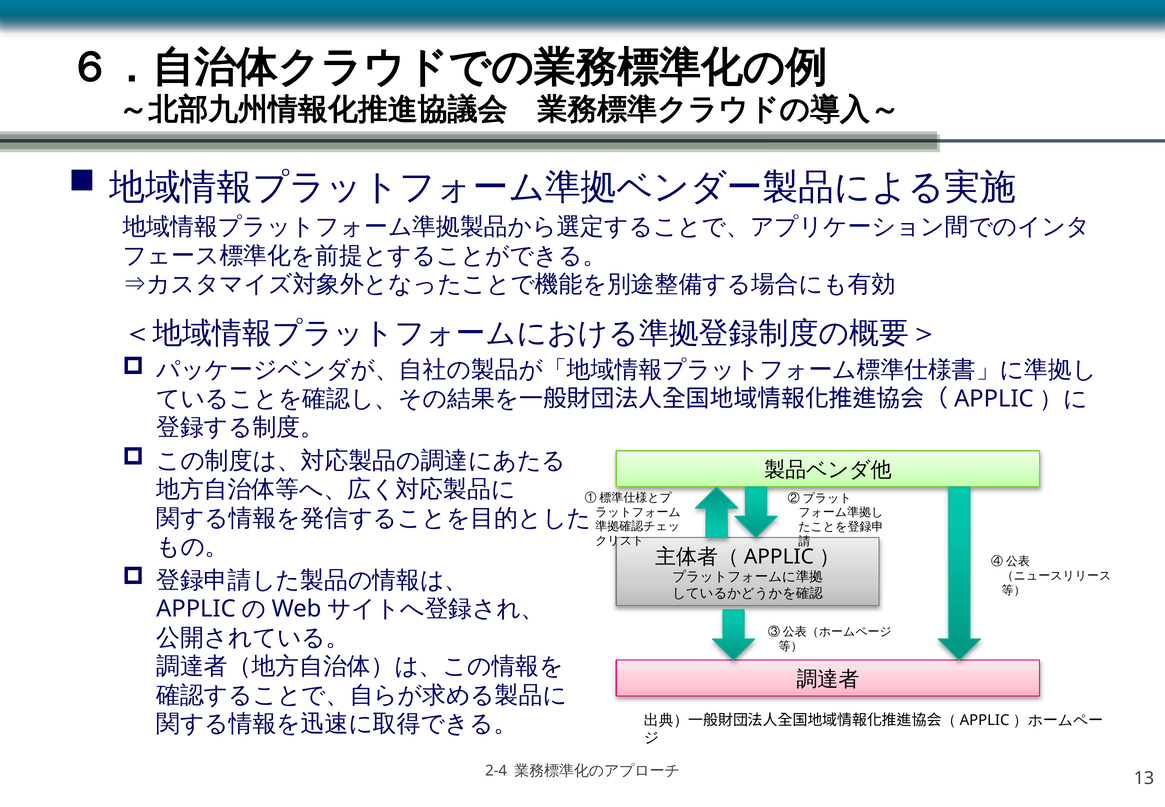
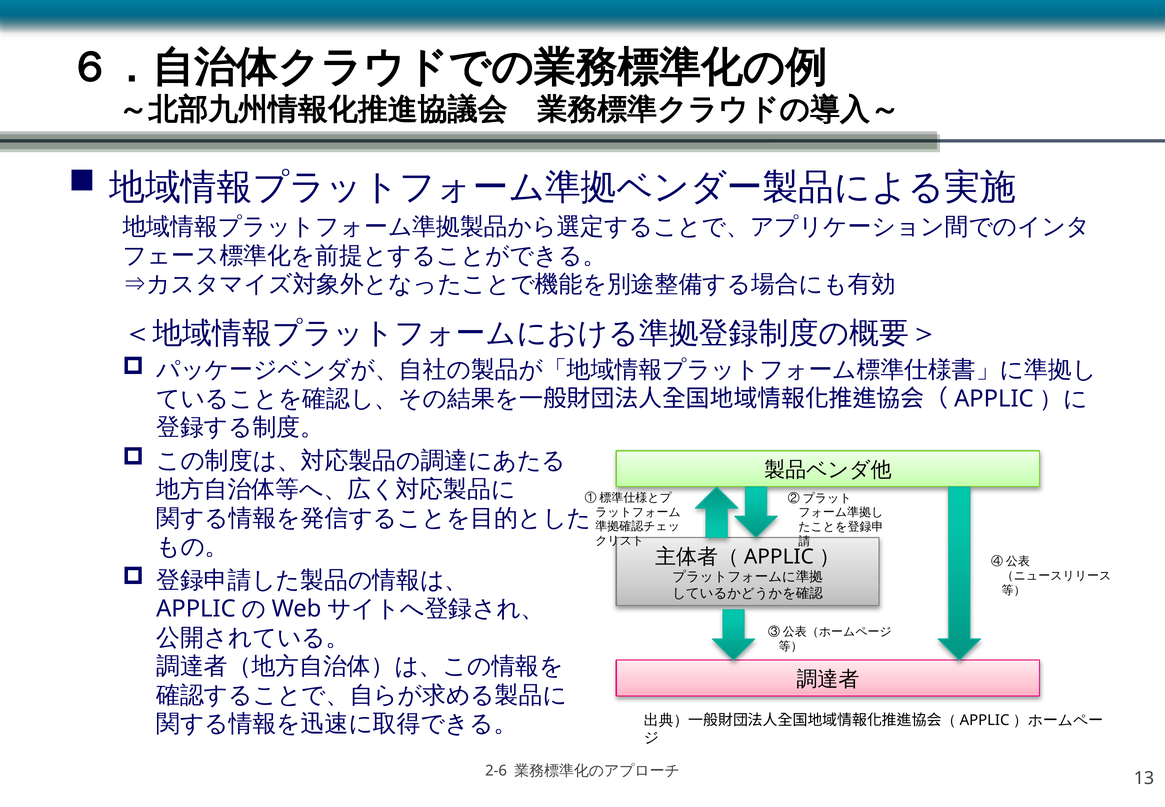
2-4: 2-4 -> 2-6 (496, 771)
